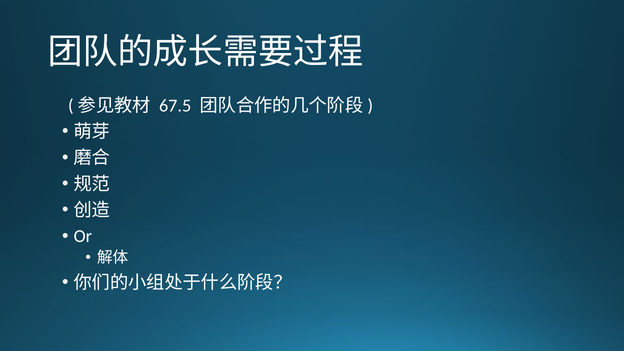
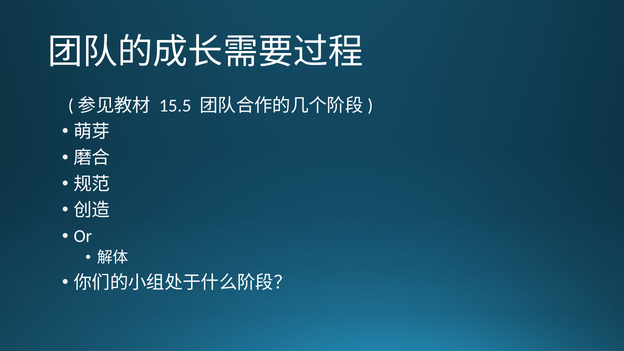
67.5: 67.5 -> 15.5 (175, 106)
